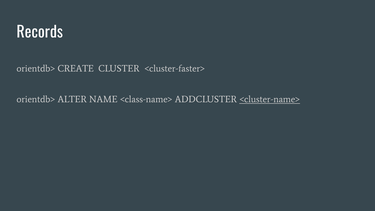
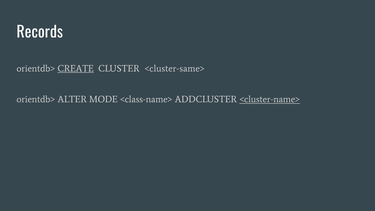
CREATE underline: none -> present (76, 69)
<cluster-faster>: <cluster-faster> -> <cluster-same> (175, 69)
NAME: NAME -> MODE (103, 99)
